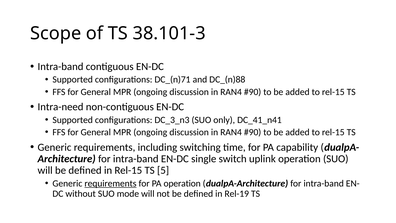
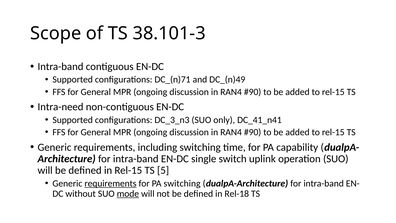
DC_(n)88: DC_(n)88 -> DC_(n)49 (227, 79)
PA operation: operation -> switching (182, 183)
mode underline: none -> present (128, 193)
Rel-19: Rel-19 -> Rel-18 (237, 193)
